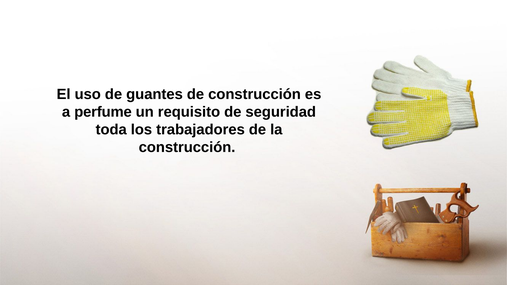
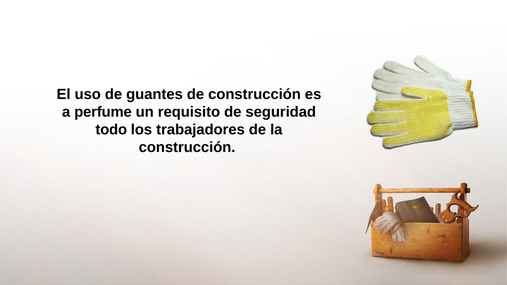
toda: toda -> todo (111, 130)
